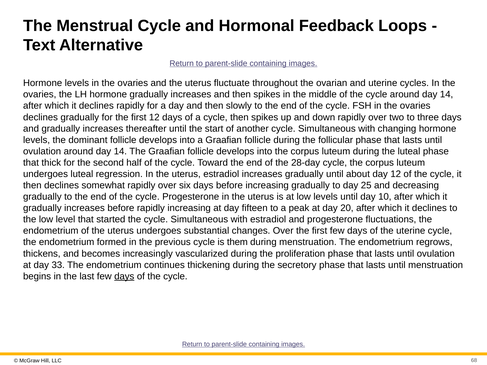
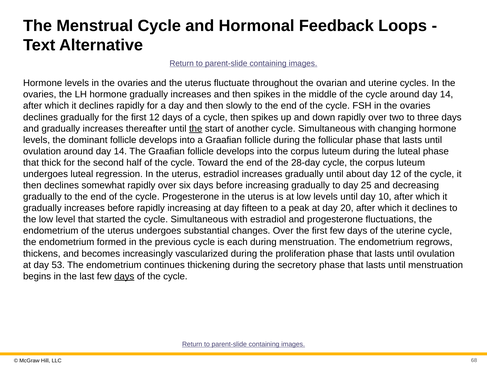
the underline: none -> present (196, 129)
them: them -> each (237, 242)
33: 33 -> 53 (58, 265)
